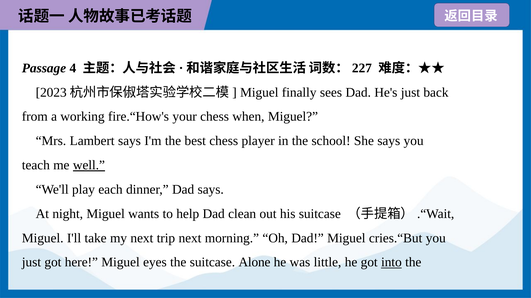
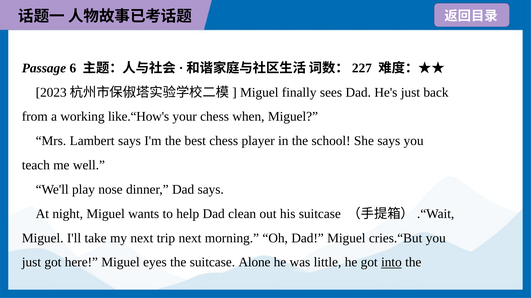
4: 4 -> 6 (73, 68)
fire.“How's: fire.“How's -> like.“How's (139, 117)
well underline: present -> none (89, 166)
each: each -> nose (110, 190)
